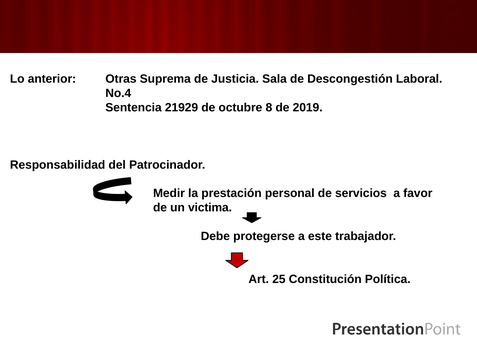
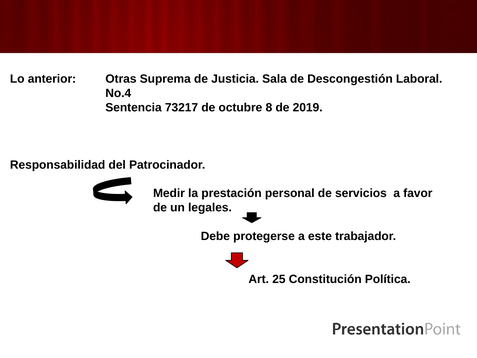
21929: 21929 -> 73217 (182, 107)
victima: victima -> legales (210, 208)
